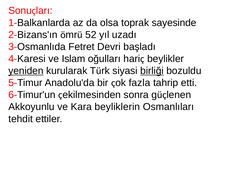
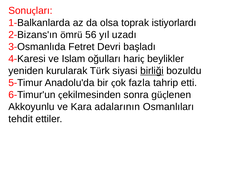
sayesinde: sayesinde -> istiyorlardı (174, 23)
52: 52 -> 56 (91, 35)
yeniden underline: present -> none (26, 71)
beyliklerin: beyliklerin -> adalarının (117, 107)
